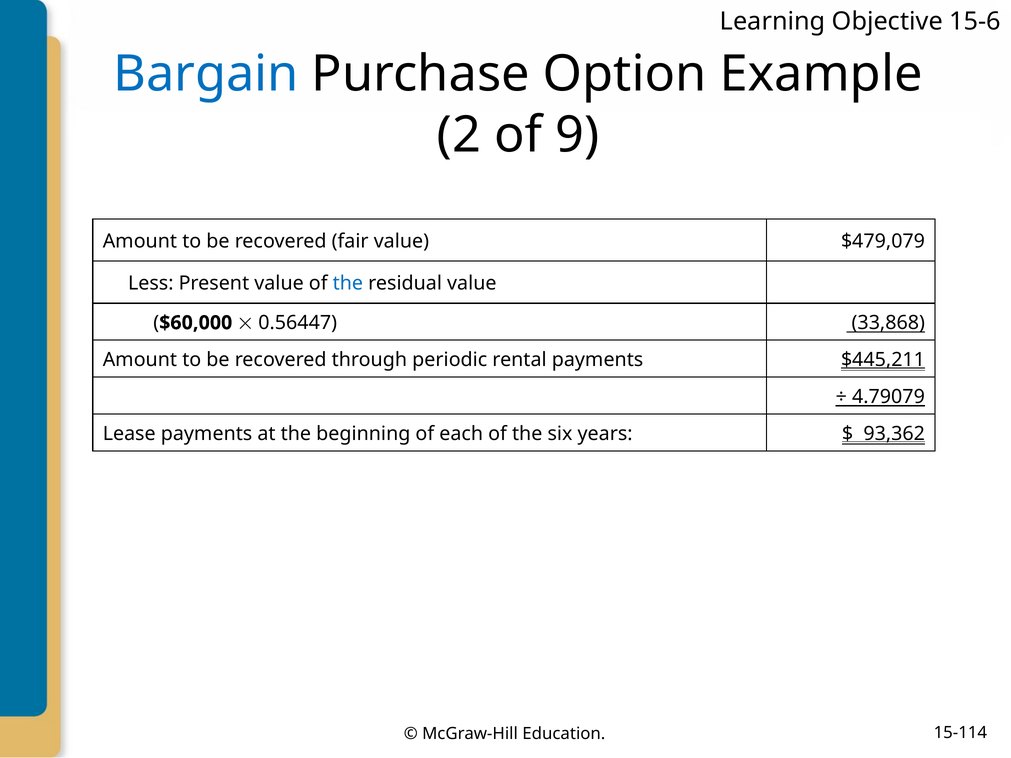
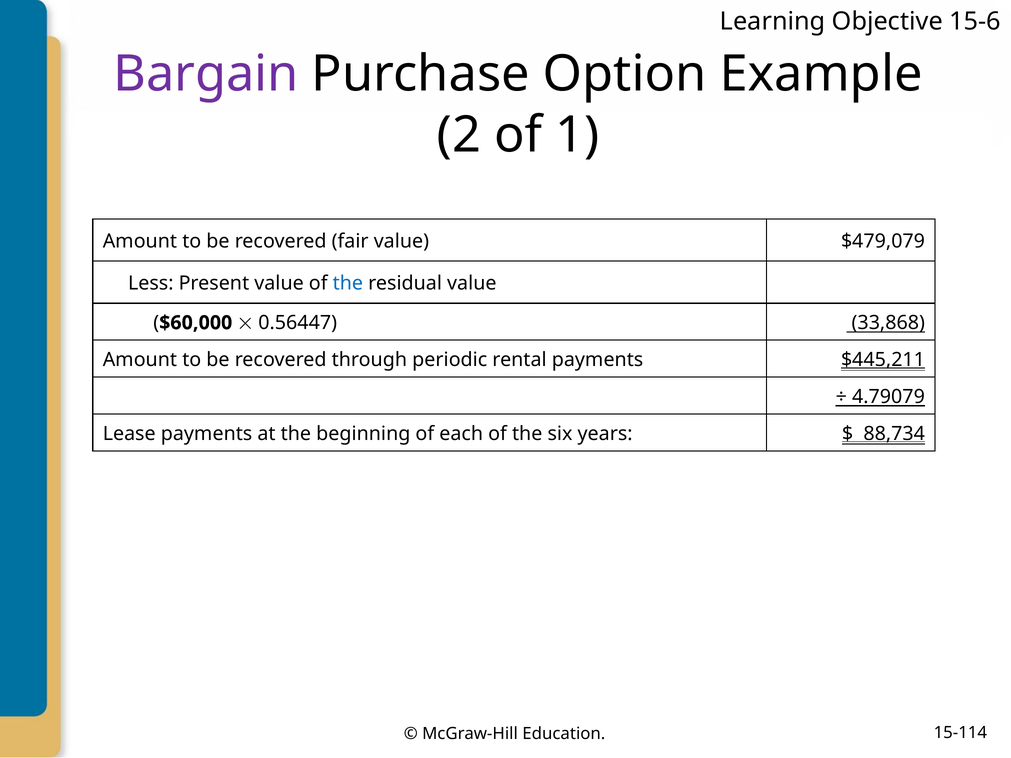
Bargain colour: blue -> purple (206, 74)
9: 9 -> 1 (577, 135)
93,362: 93,362 -> 88,734 (894, 434)
